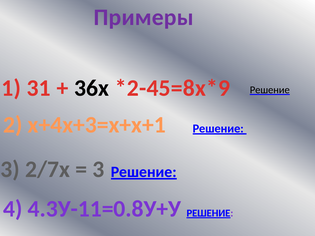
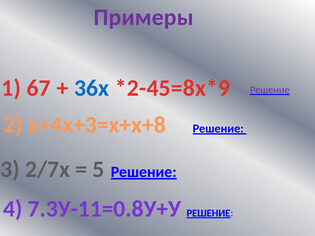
31: 31 -> 67 (39, 88)
36х colour: black -> blue (92, 88)
Решение colour: black -> purple (270, 90)
х+4х+3=х+х+1: х+4х+3=х+х+1 -> х+4х+3=х+х+8 (97, 125)
3: 3 -> 5 (98, 170)
4.3У-11=0.8У+У: 4.3У-11=0.8У+У -> 7.3У-11=0.8У+У (104, 209)
